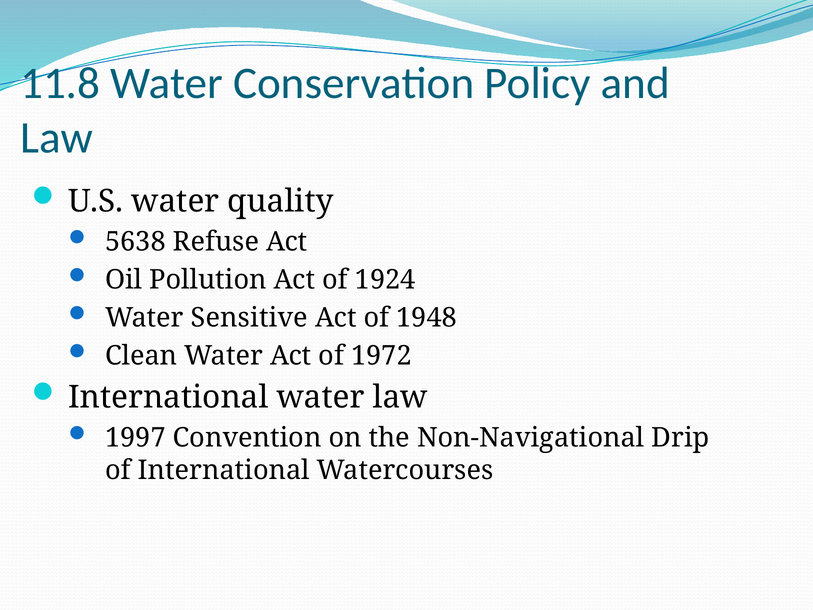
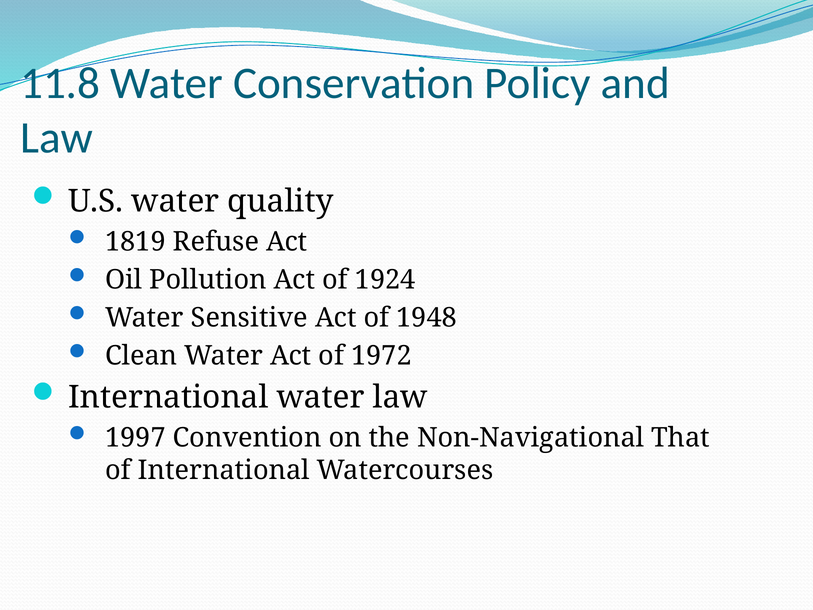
5638: 5638 -> 1819 (136, 242)
Drip: Drip -> That (681, 438)
